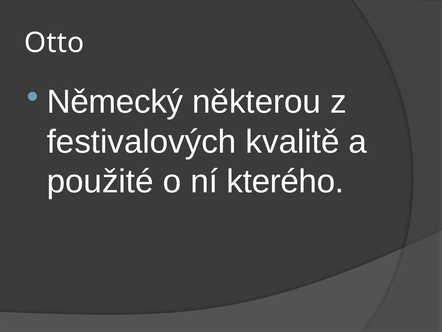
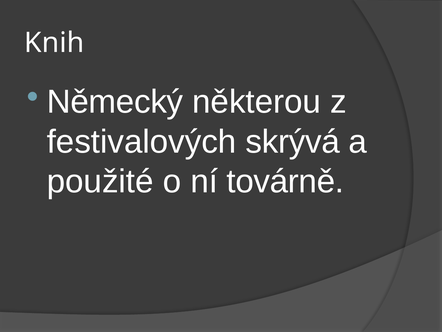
Otto: Otto -> Knih (54, 43)
kvalitě: kvalitě -> skrývá (293, 142)
kterého: kterého -> továrně (285, 181)
